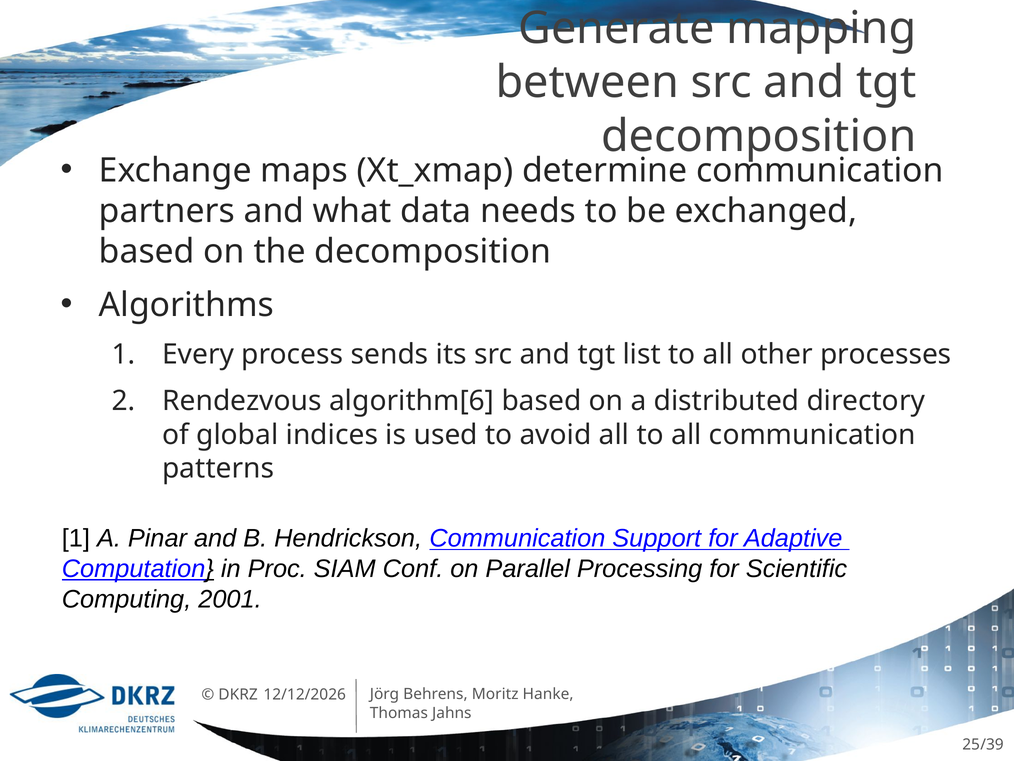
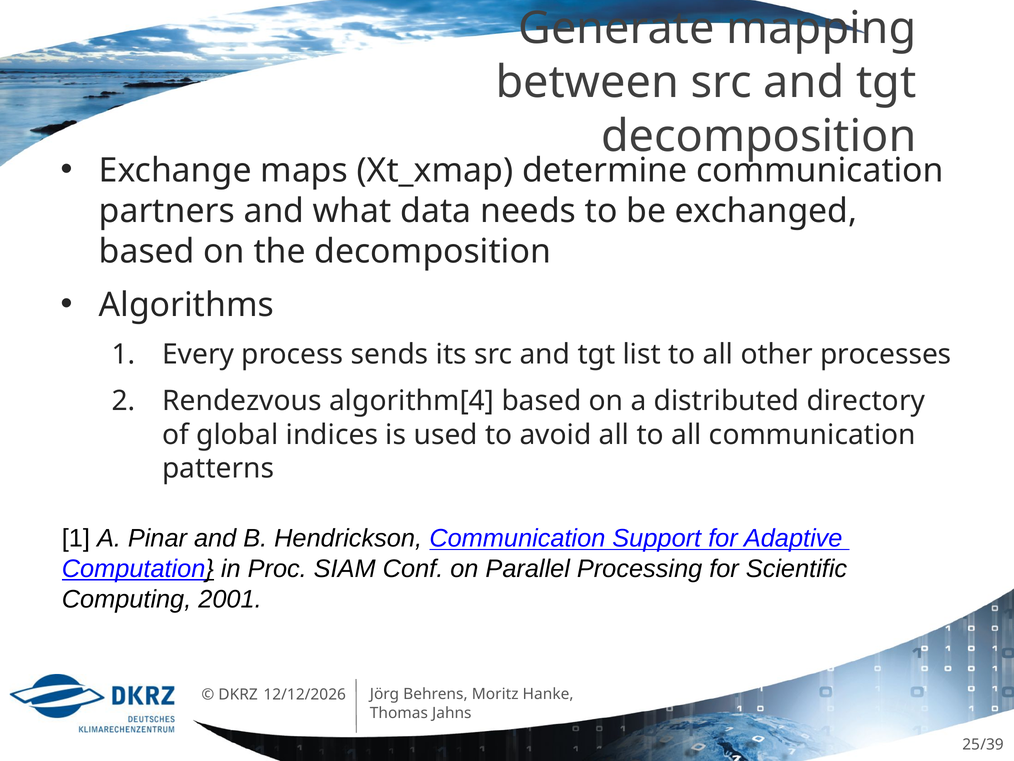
algorithm[6: algorithm[6 -> algorithm[4 (412, 401)
